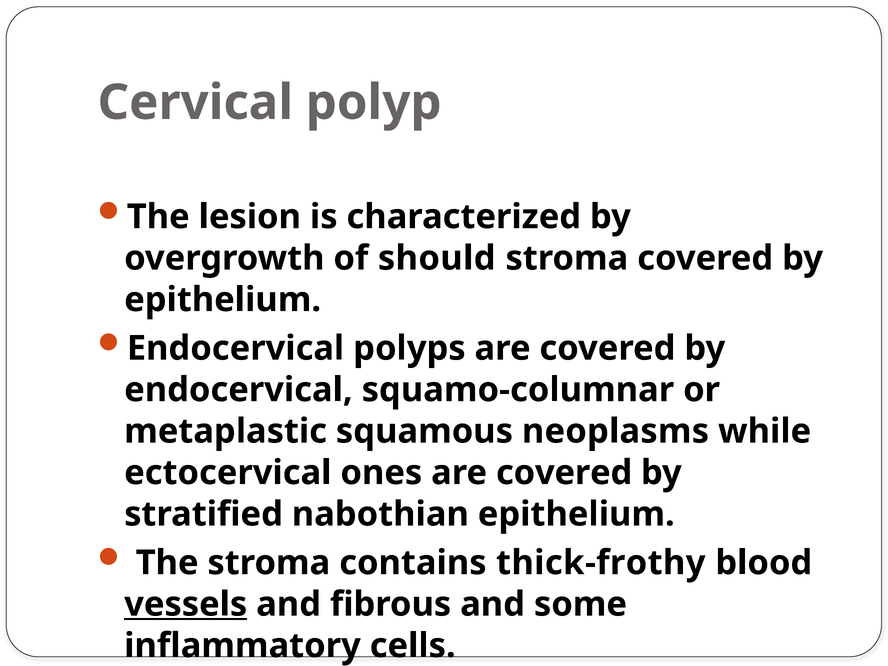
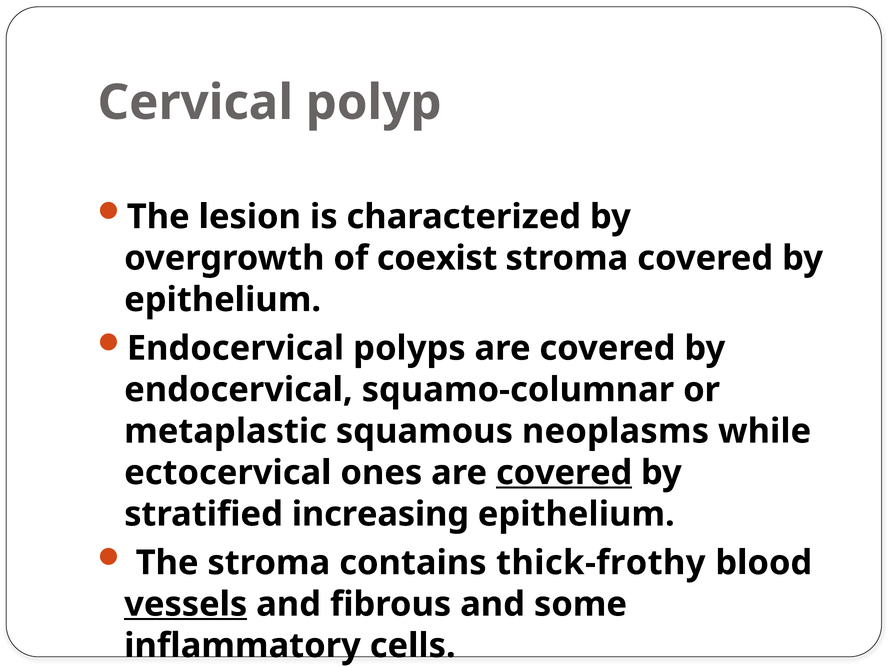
should: should -> coexist (437, 258)
covered underline: none -> present (564, 473)
nabothian: nabothian -> increasing (380, 514)
